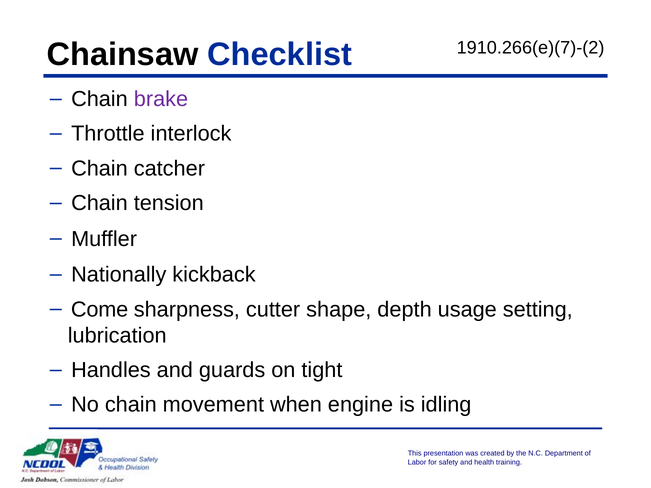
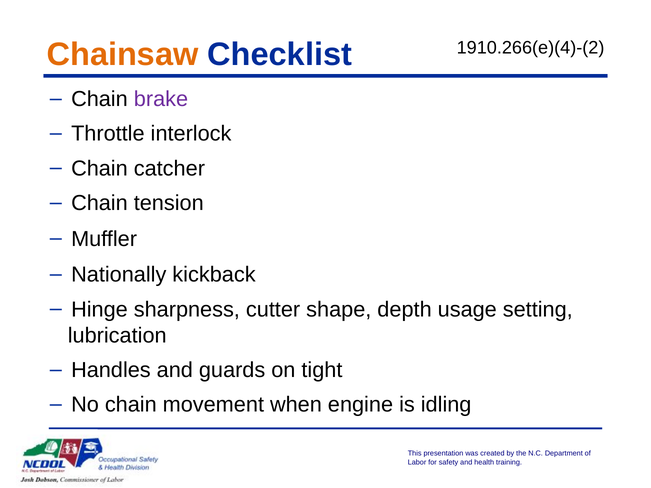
Chainsaw colour: black -> orange (123, 54)
1910.266(e)(7)-(2: 1910.266(e)(7)-(2 -> 1910.266(e)(4)-(2 (531, 48)
Come: Come -> Hinge (99, 310)
